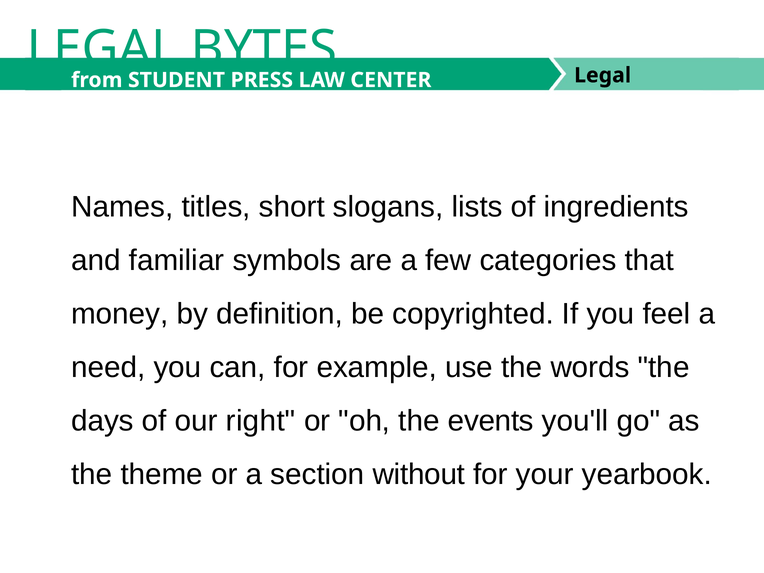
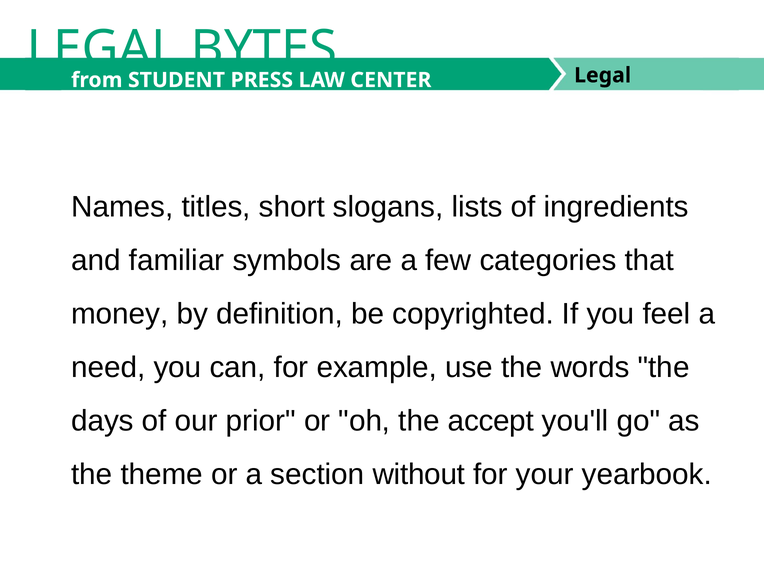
right: right -> prior (261, 421)
events: events -> accept (491, 421)
